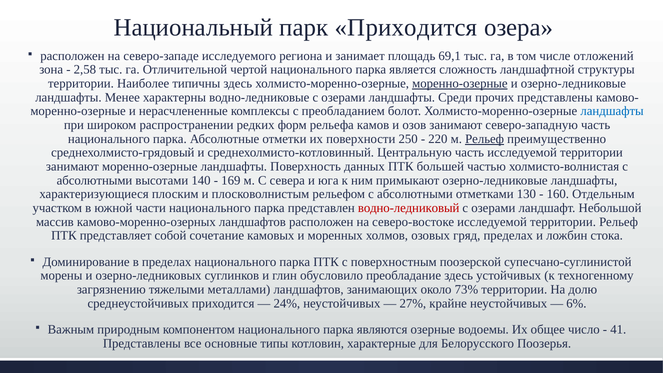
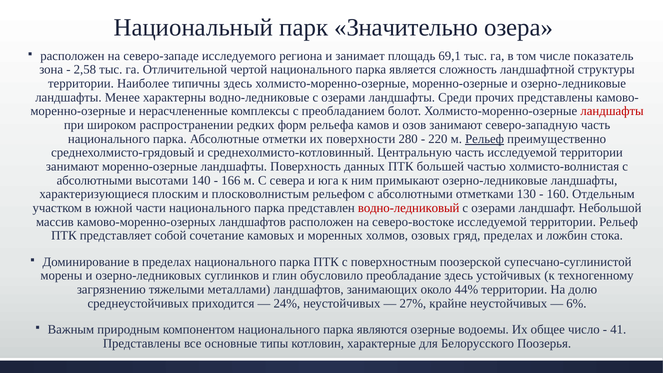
парк Приходится: Приходится -> Значительно (406, 28)
отложений: отложений -> показатель (604, 56)
моренно-озерные underline: present -> none (460, 84)
ландшафты colour: blue -> red (612, 111)
250: 250 -> 280 (408, 139)
169: 169 -> 166 (231, 180)
73%: 73% -> 44% (466, 289)
